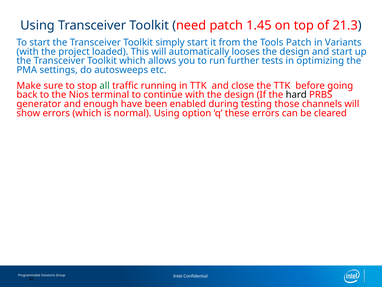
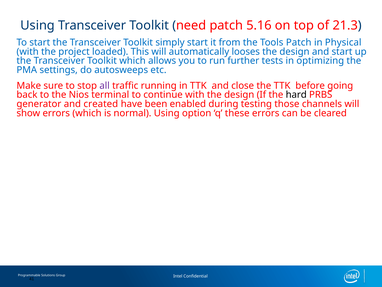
1.45: 1.45 -> 5.16 (259, 25)
Variants: Variants -> Physical (343, 42)
all colour: green -> purple (105, 85)
enough: enough -> created (101, 104)
